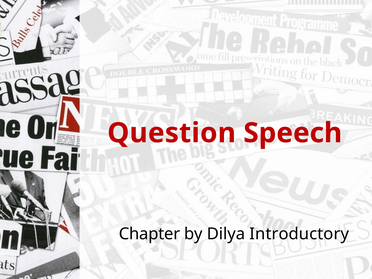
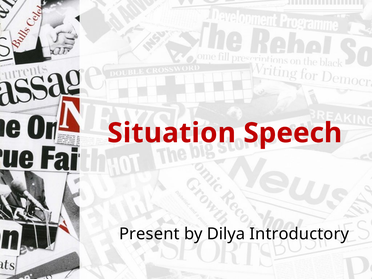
Question: Question -> Situation (172, 133)
Chapter: Chapter -> Present (149, 234)
